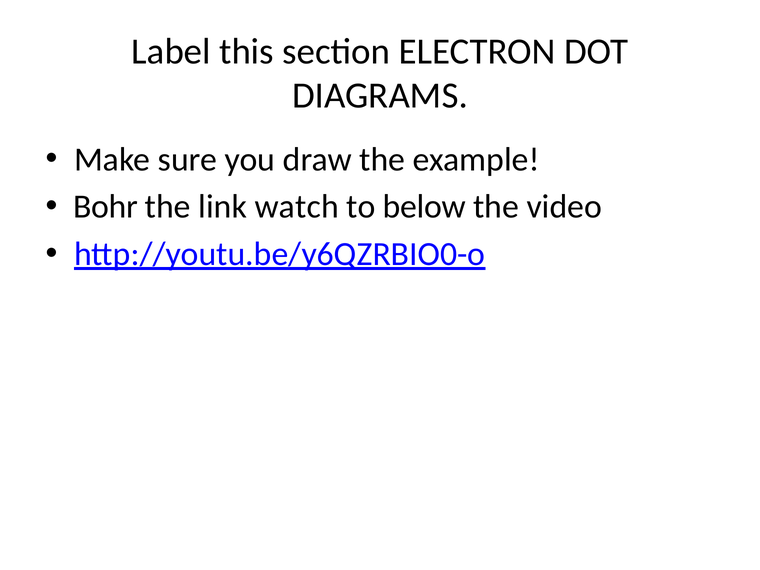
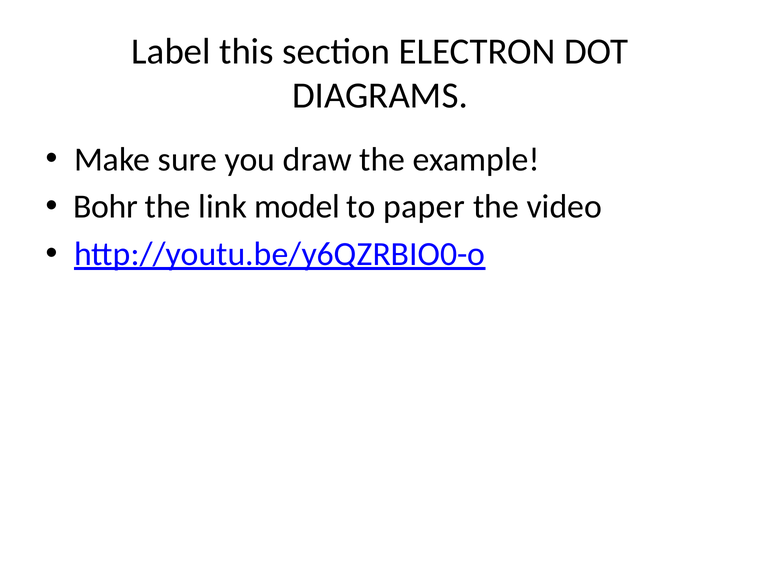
watch: watch -> model (297, 207)
below: below -> paper (424, 207)
